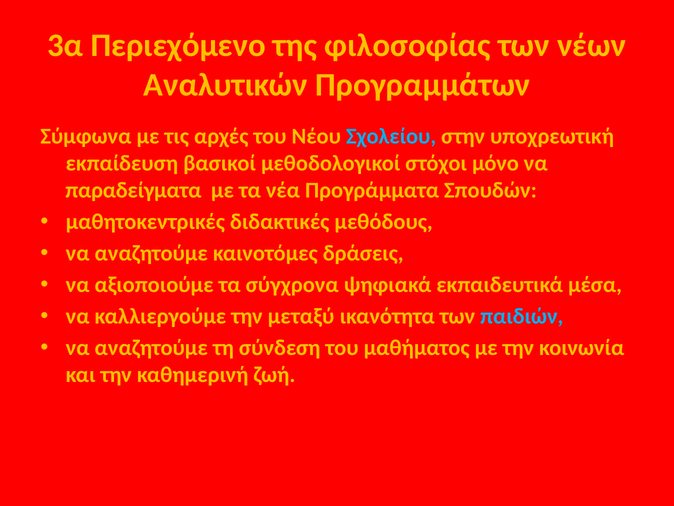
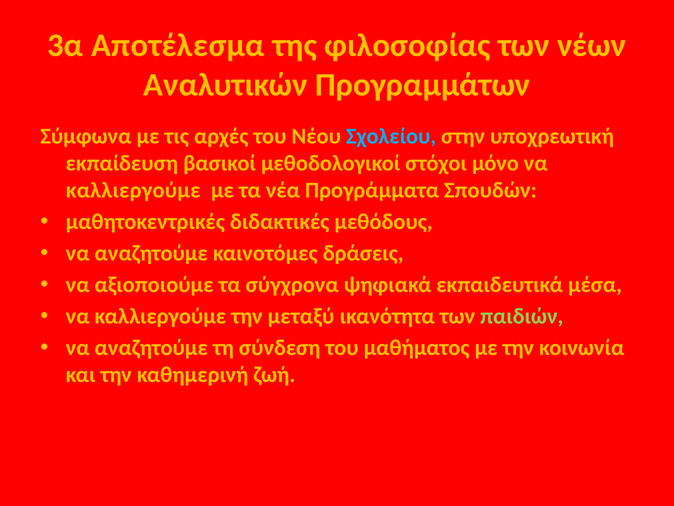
Περιεχόμενο: Περιεχόμενο -> Αποτέλεσμα (178, 46)
παραδείγματα: παραδείγματα -> καλλιεργούμε (133, 190)
παιδιών colour: light blue -> light green (522, 316)
